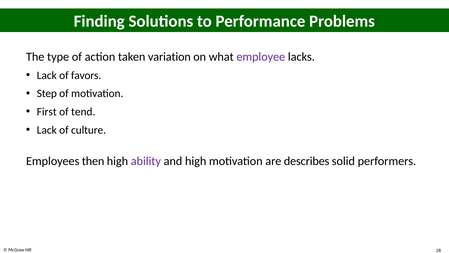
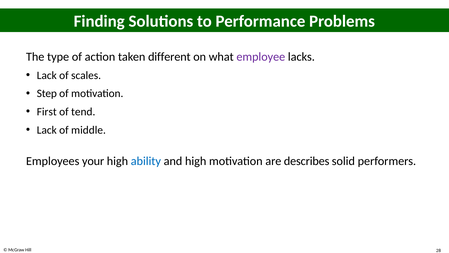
variation: variation -> different (169, 57)
favors: favors -> scales (86, 75)
culture: culture -> middle (89, 130)
then: then -> your (93, 161)
ability colour: purple -> blue (146, 161)
